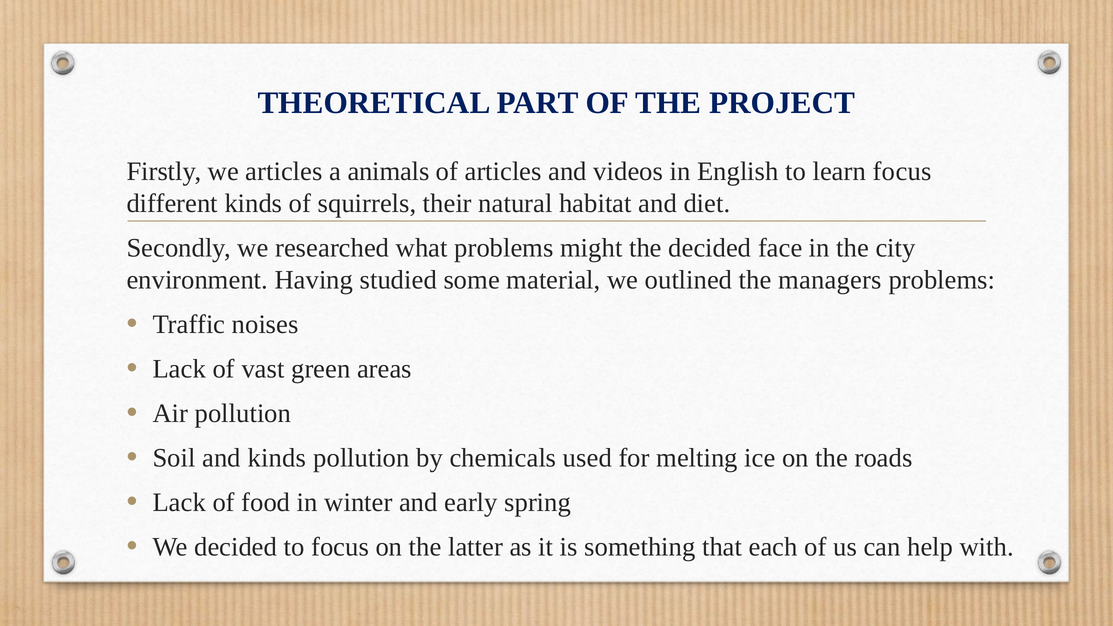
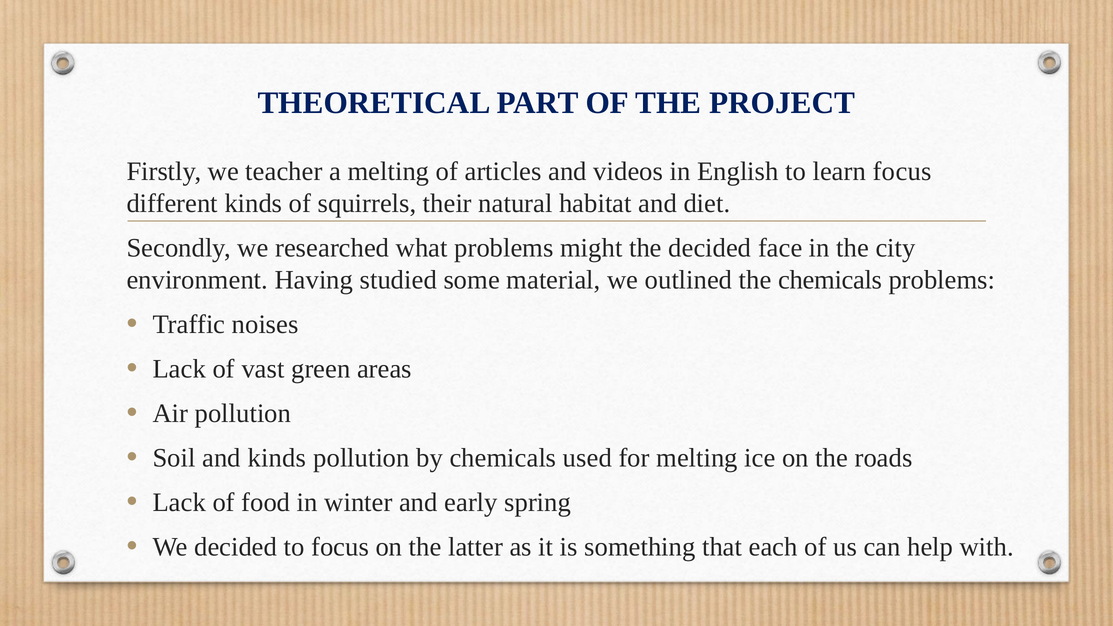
we articles: articles -> teacher (284, 171)
a animals: animals -> melting (388, 171)
the managers: managers -> chemicals (830, 280)
